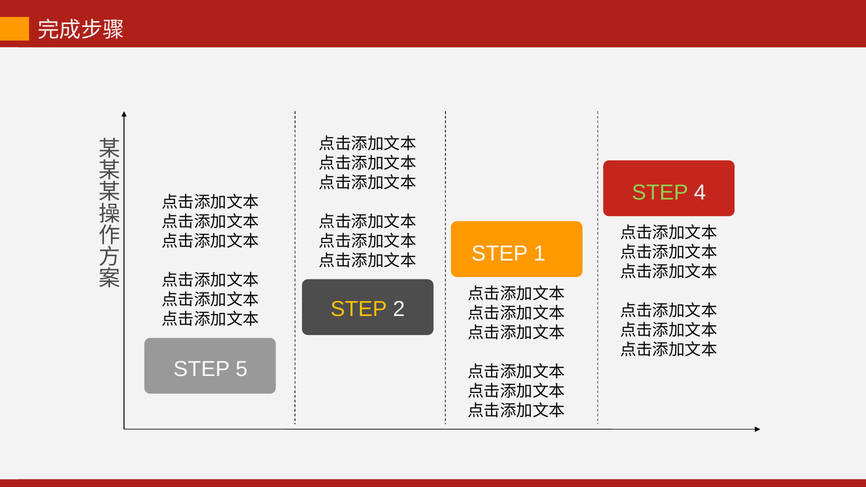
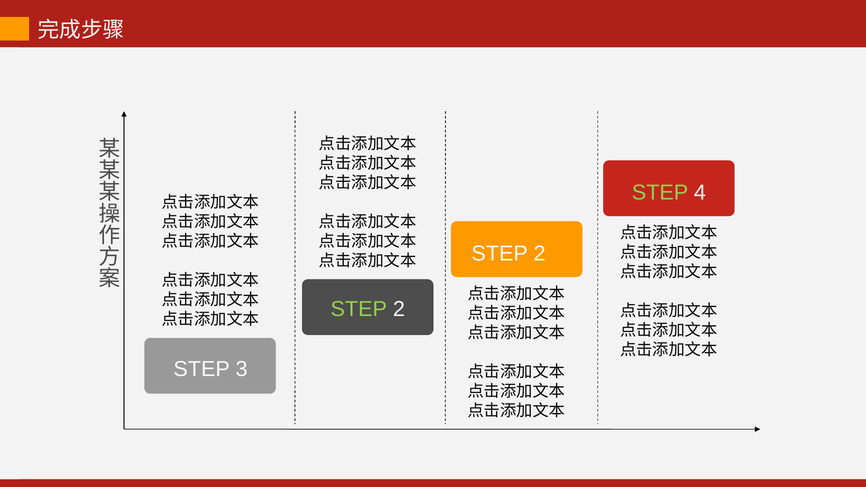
1: 1 -> 2 (540, 253)
STEP colour: yellow -> light green (359, 309)
5: 5 -> 3 (242, 369)
